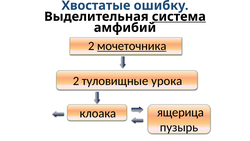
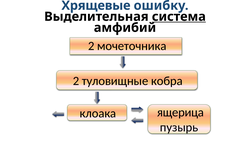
Хвостатые: Хвостатые -> Хрящевые (96, 6)
мочеточника underline: present -> none (132, 46)
урока: урока -> кобра (167, 81)
